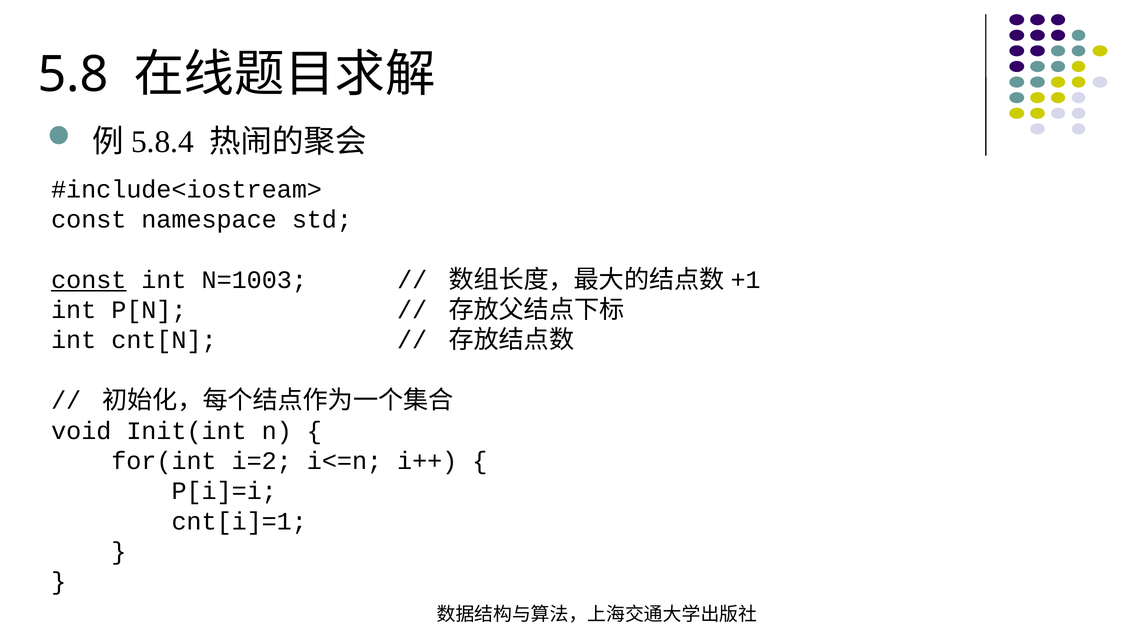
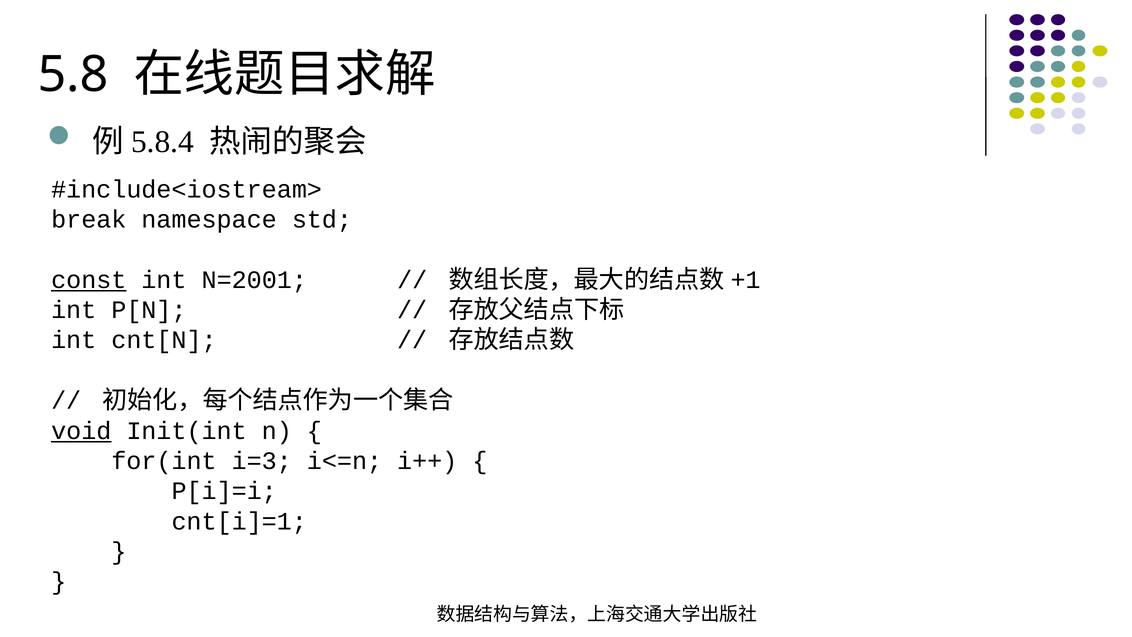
const: const -> break (89, 219)
N=1003: N=1003 -> N=2001 (254, 280)
void underline: none -> present (81, 431)
i=2: i=2 -> i=3 (262, 461)
